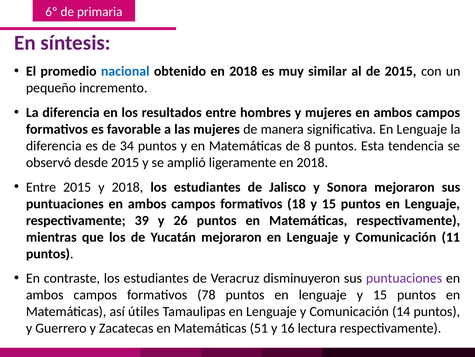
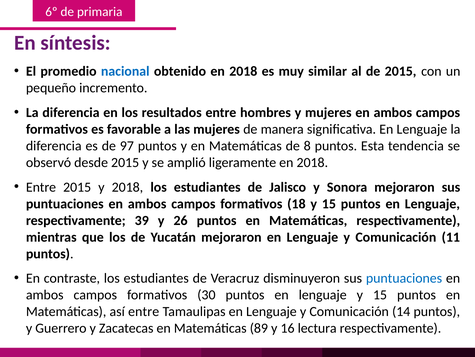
34: 34 -> 97 (127, 146)
puntuaciones colour: purple -> blue (404, 278)
78: 78 -> 30 (206, 294)
así útiles: útiles -> entre (144, 311)
51: 51 -> 89 (259, 328)
